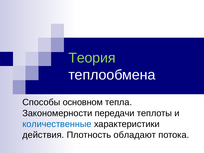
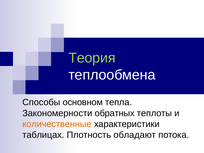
передачи: передачи -> обратных (115, 113)
количественные colour: blue -> orange (57, 124)
действия: действия -> таблицах (43, 135)
